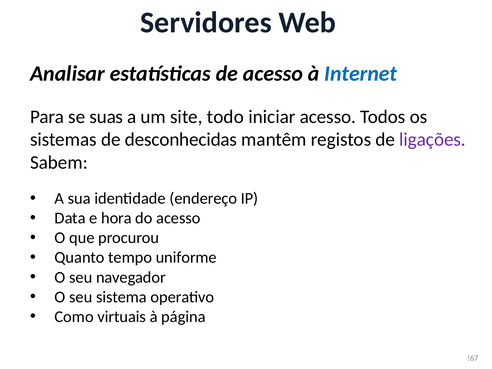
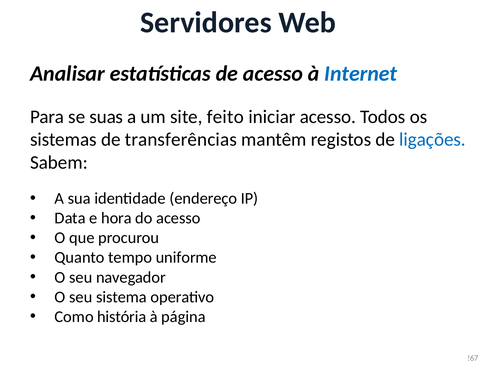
todo: todo -> feito (225, 117)
desconhecidas: desconhecidas -> transferências (181, 140)
ligações colour: purple -> blue (433, 140)
virtuais: virtuais -> história (122, 317)
